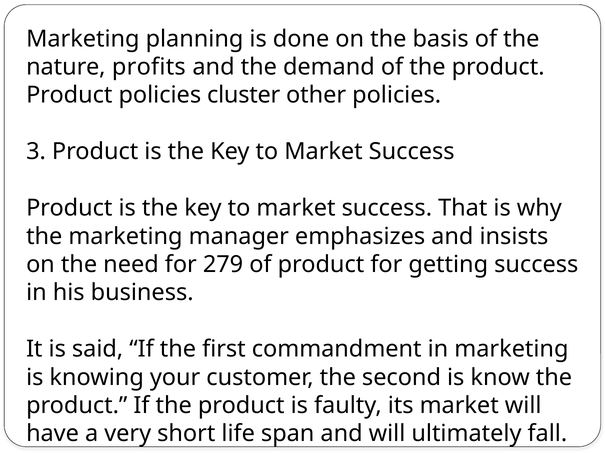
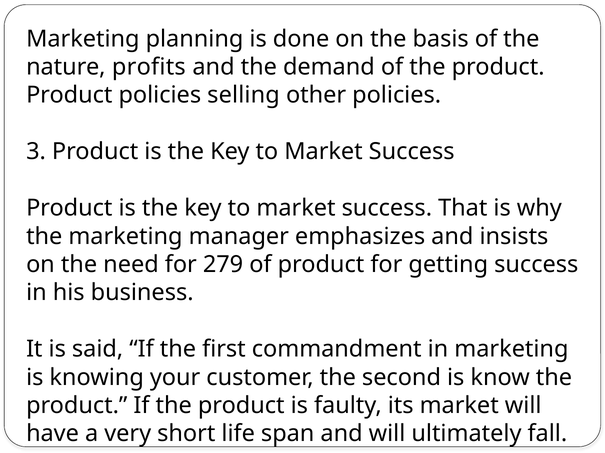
cluster: cluster -> selling (244, 95)
